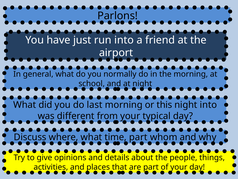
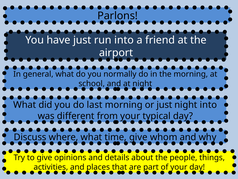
or this: this -> just (164, 105)
time part: part -> give (138, 137)
